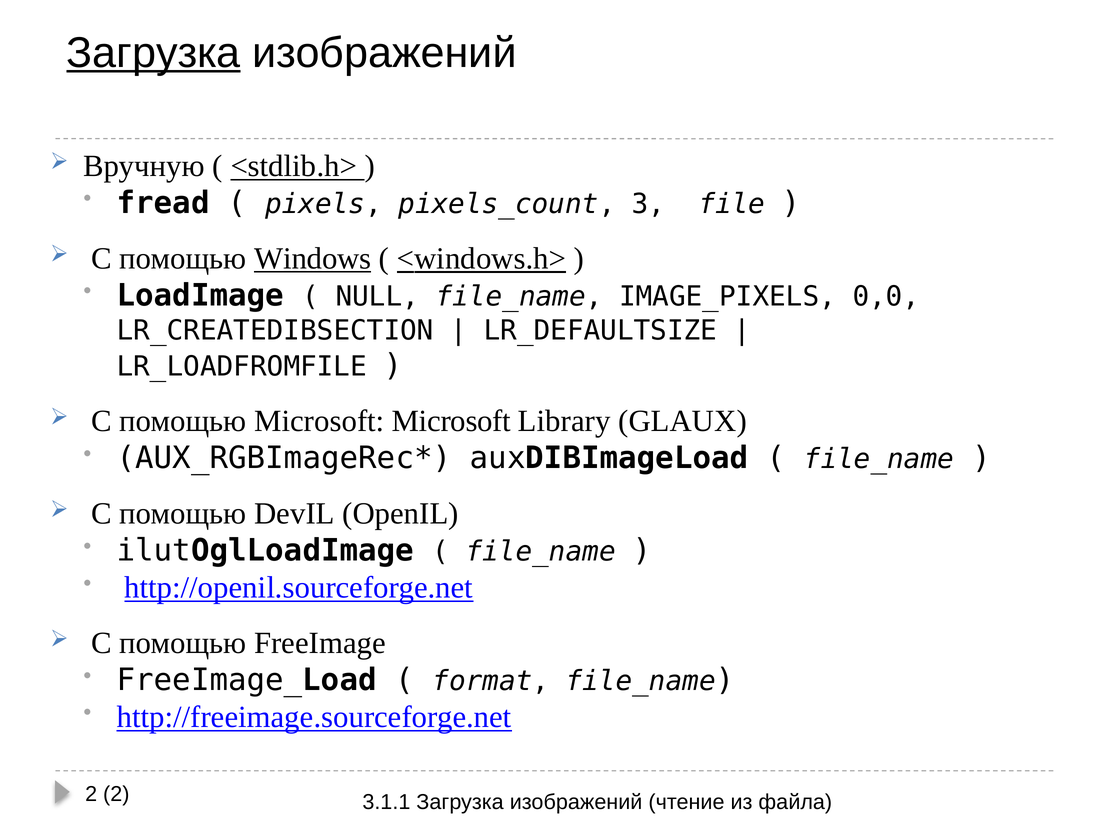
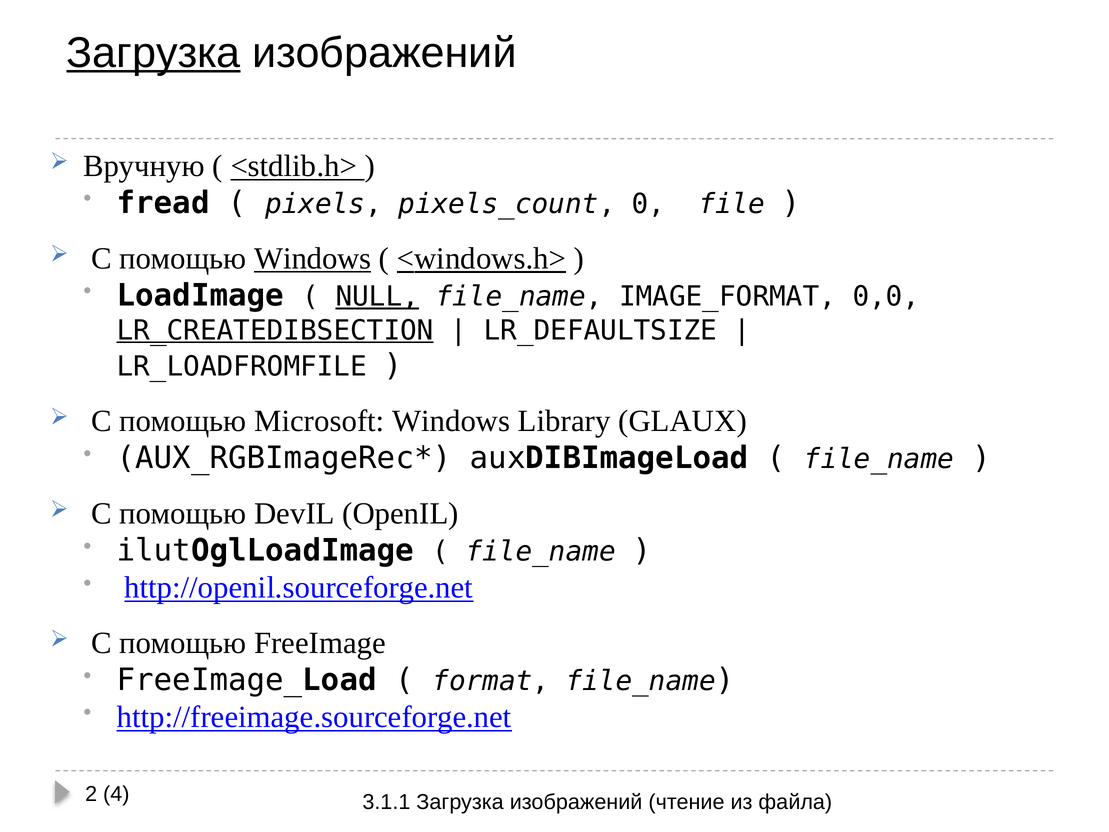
3: 3 -> 0 (649, 204)
NULL underline: none -> present (377, 296)
IMAGE_PIXELS: IMAGE_PIXELS -> IMAGE_FORMAT (727, 296)
LR_CREATEDIBSECTION underline: none -> present (275, 330)
Microsoft Microsoft: Microsoft -> Windows (451, 421)
2 2: 2 -> 4 (116, 794)
